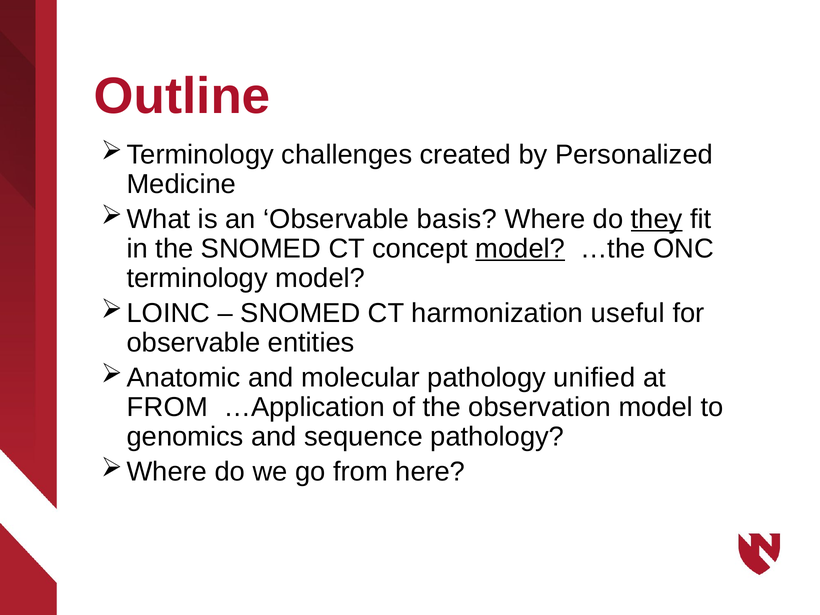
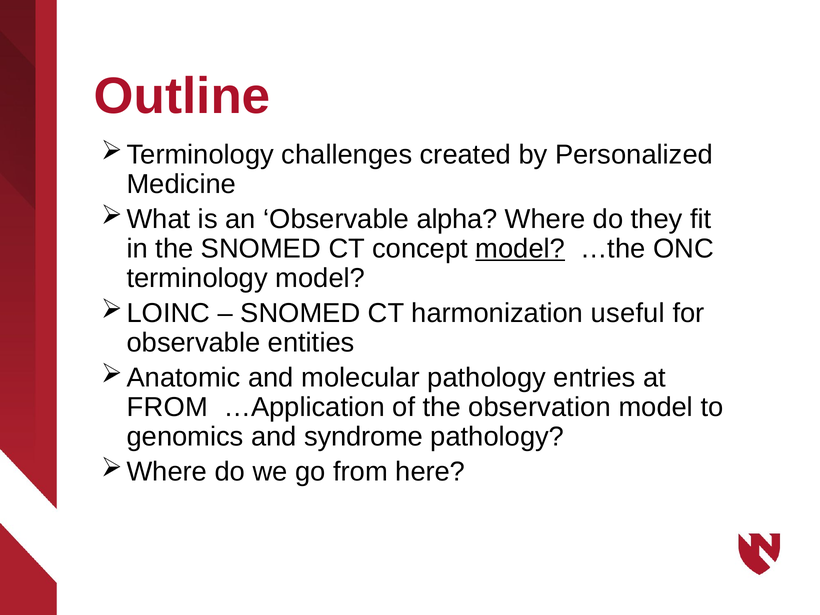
basis: basis -> alpha (457, 219)
they underline: present -> none (657, 219)
unified: unified -> entries (594, 378)
sequence: sequence -> syndrome (364, 437)
